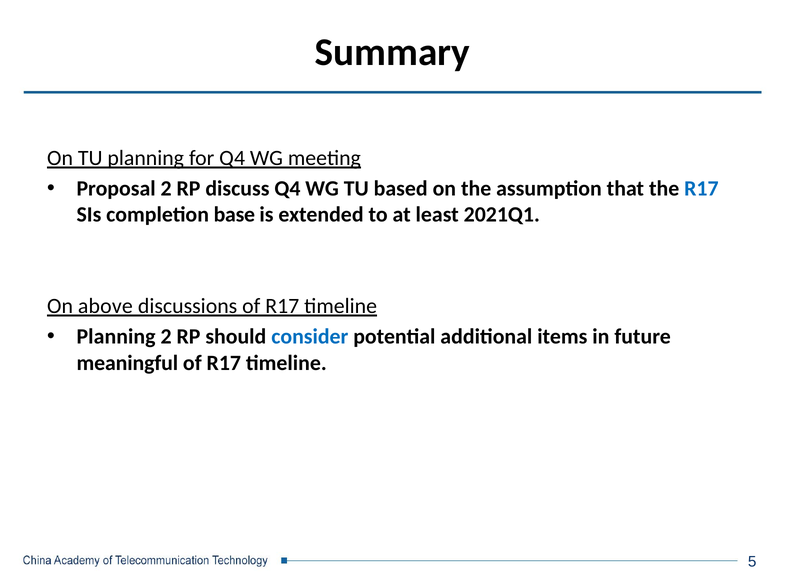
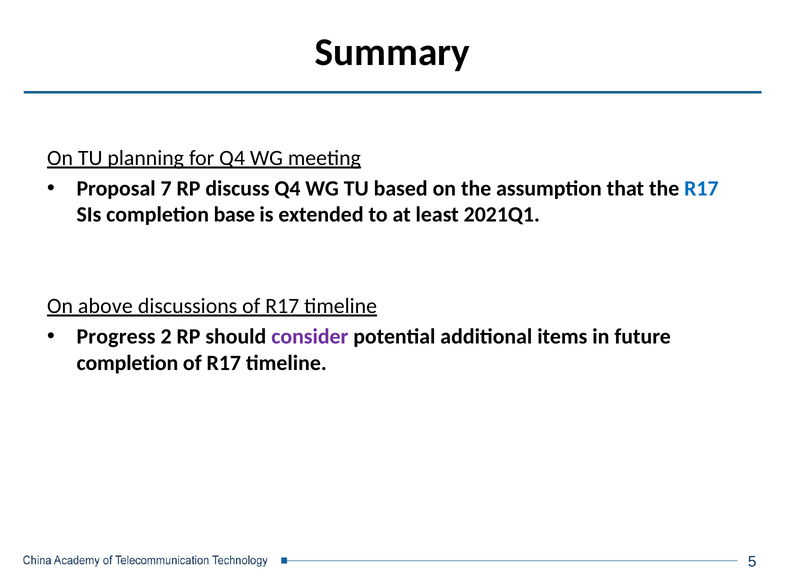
Proposal 2: 2 -> 7 (166, 189)
Planning: Planning -> Progress (116, 337)
consider colour: blue -> purple (310, 337)
meaningful: meaningful -> completion (127, 363)
